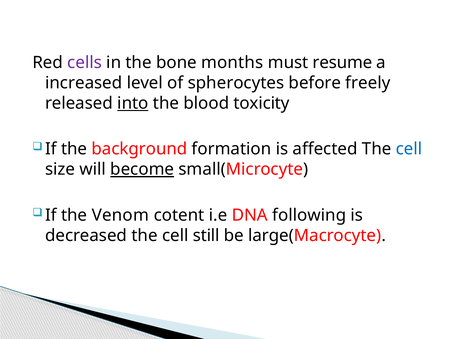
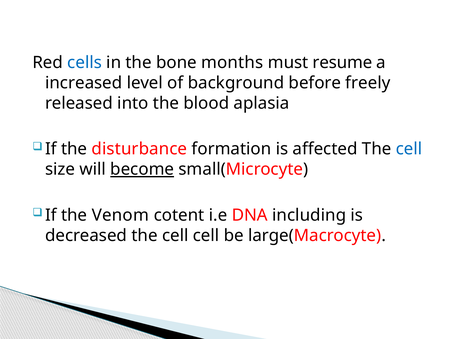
cells colour: purple -> blue (85, 63)
spherocytes: spherocytes -> background (236, 83)
into underline: present -> none (133, 103)
toxicity: toxicity -> aplasia (261, 103)
background: background -> disturbance (139, 149)
following: following -> including (309, 215)
cell still: still -> cell (206, 235)
